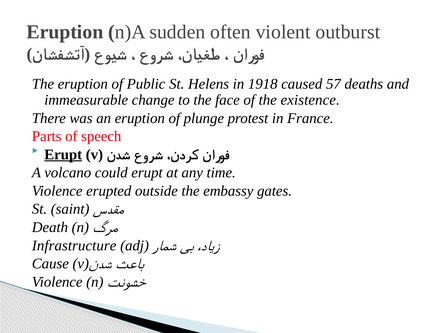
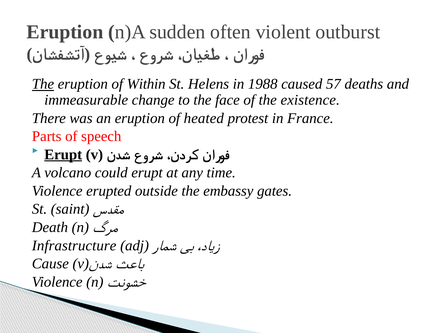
The underline: none -> present (43, 84)
Public: Public -> Within (146, 84)
1918: 1918 -> 1988 (263, 84)
plunge: plunge -> heated (204, 118)
